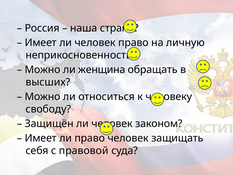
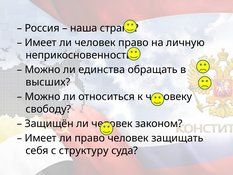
женщина: женщина -> единства (102, 70)
правовой: правовой -> структуру (84, 150)
